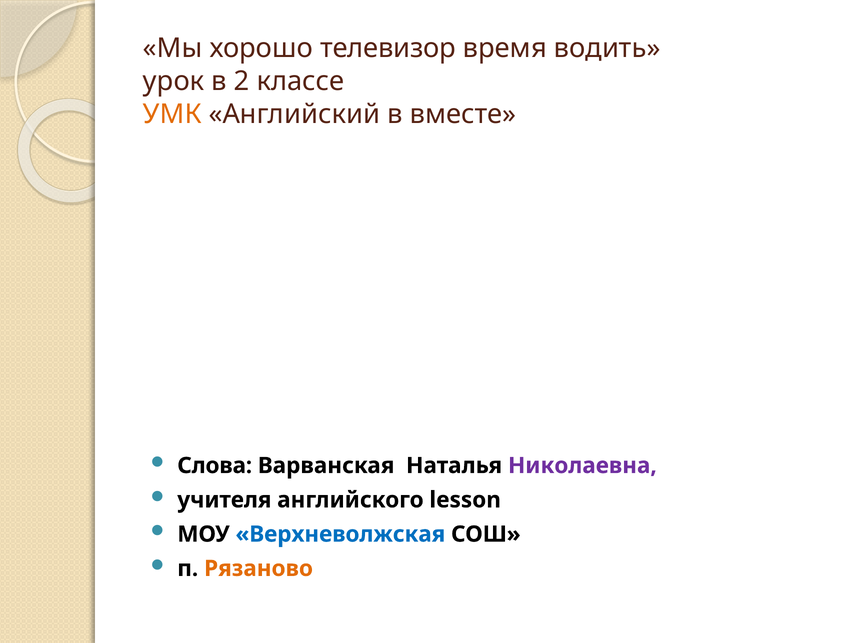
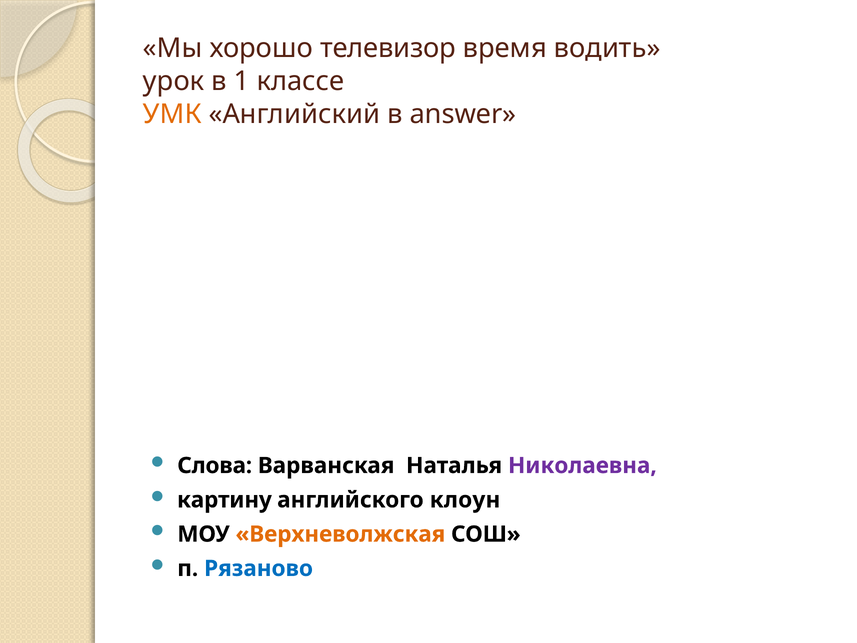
2: 2 -> 1 (242, 81)
вместе: вместе -> answer (463, 114)
учителя: учителя -> картину (224, 500)
lesson: lesson -> клоун (465, 500)
Верхневолжская colour: blue -> orange (340, 534)
Рязаново colour: orange -> blue (259, 568)
